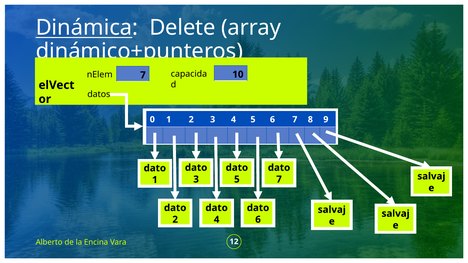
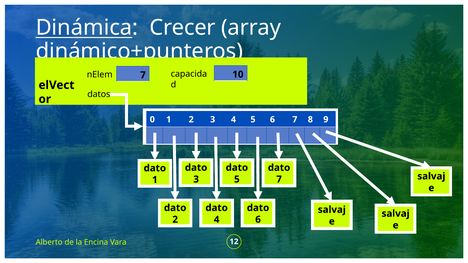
Delete: Delete -> Crecer (182, 27)
